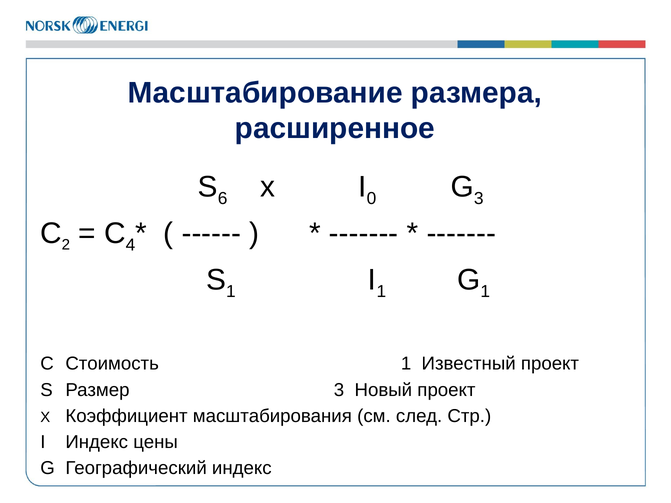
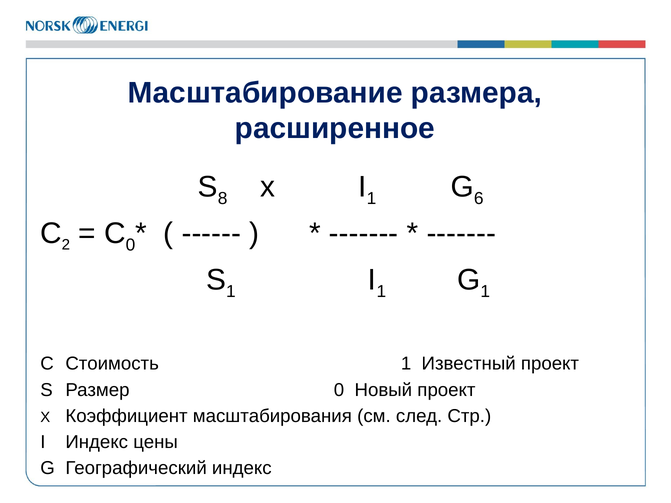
6: 6 -> 8 (223, 198)
x I 0: 0 -> 1 (371, 198)
G 3: 3 -> 6 (479, 198)
C 4: 4 -> 0 (131, 245)
Размер 3: 3 -> 0 (339, 390)
